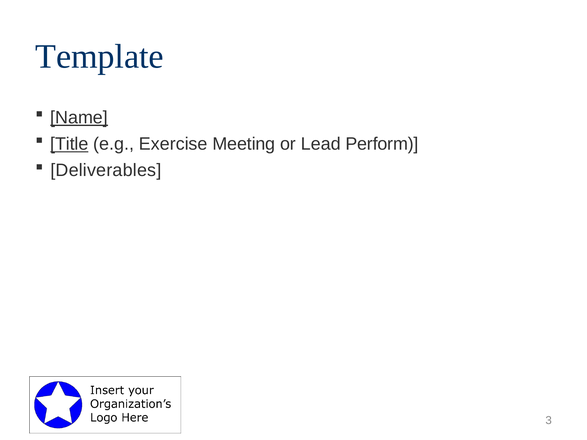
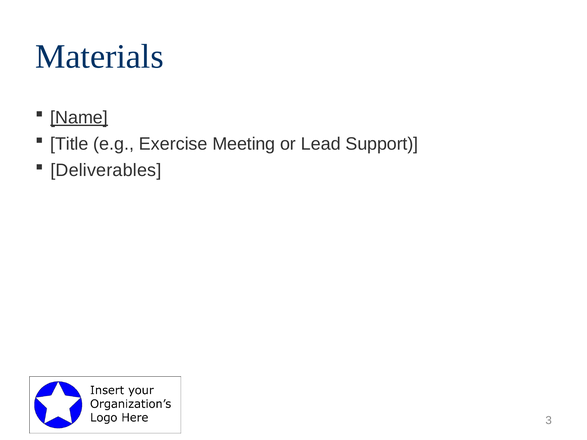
Template: Template -> Materials (99, 57)
Title underline: present -> none (69, 144)
Perform: Perform -> Support (382, 144)
